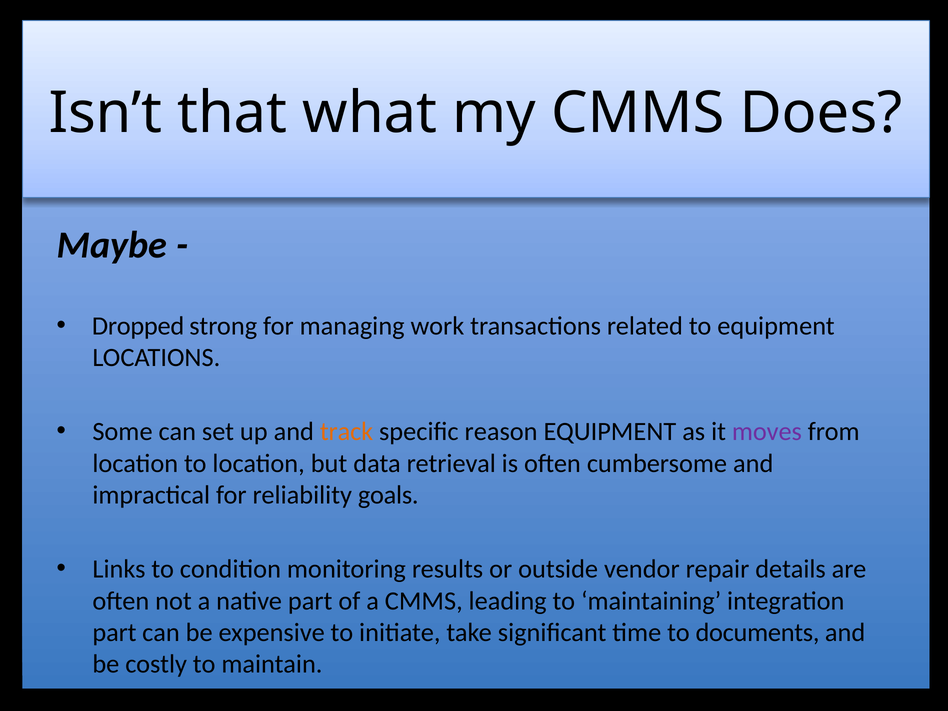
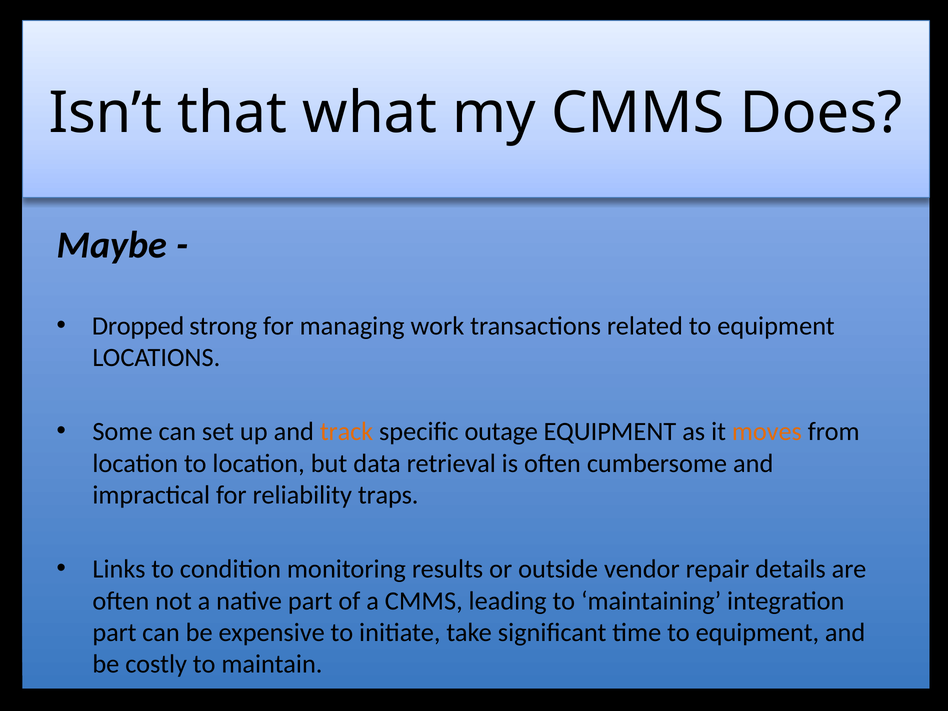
reason: reason -> outage (501, 432)
moves colour: purple -> orange (767, 432)
goals: goals -> traps (388, 495)
time to documents: documents -> equipment (757, 632)
